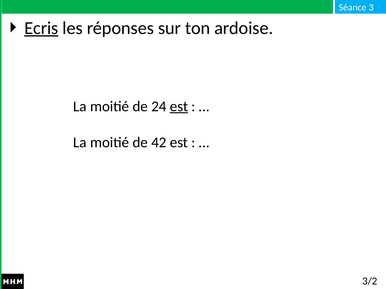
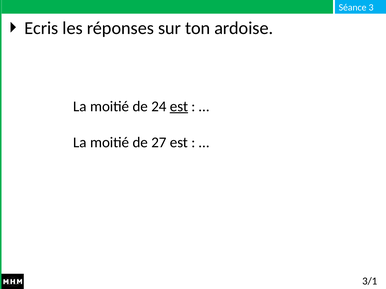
Ecris underline: present -> none (41, 28)
42: 42 -> 27 (159, 143)
3/2: 3/2 -> 3/1 (370, 282)
